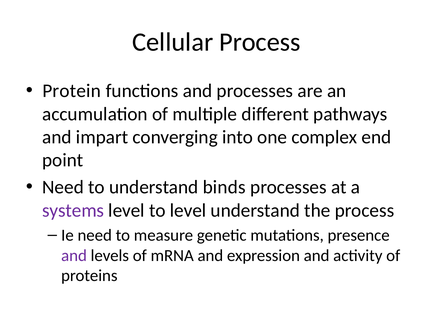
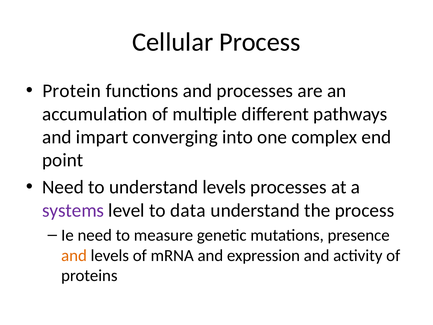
understand binds: binds -> levels (224, 187)
to level: level -> data (188, 210)
and colour: purple -> orange (74, 255)
